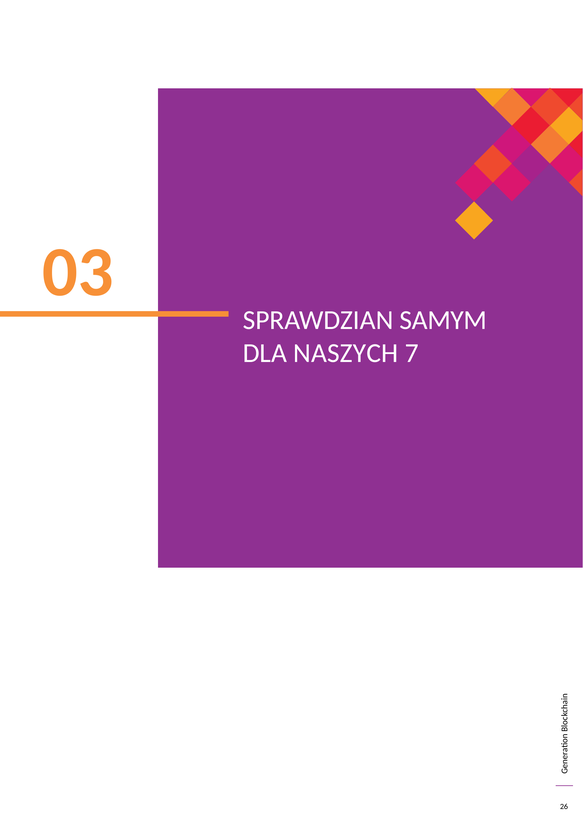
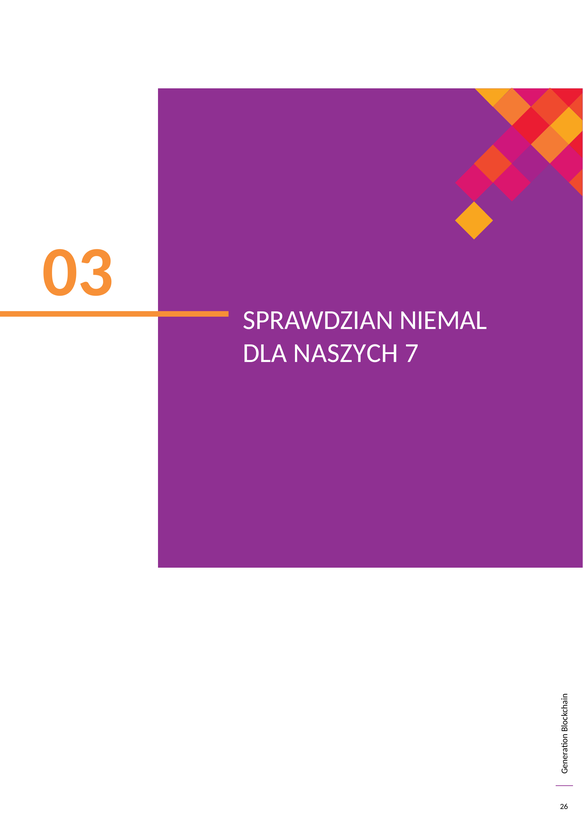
SAMYM: SAMYM -> NIEMAL (443, 320)
